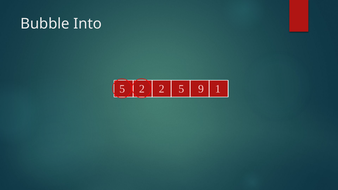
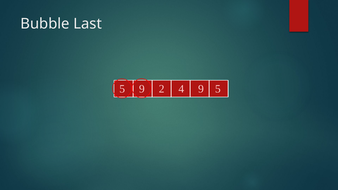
Into: Into -> Last (88, 24)
5 2: 2 -> 9 (142, 89)
2 5: 5 -> 4 (181, 89)
9 1: 1 -> 5 (218, 89)
